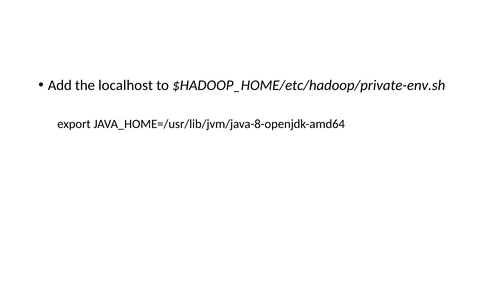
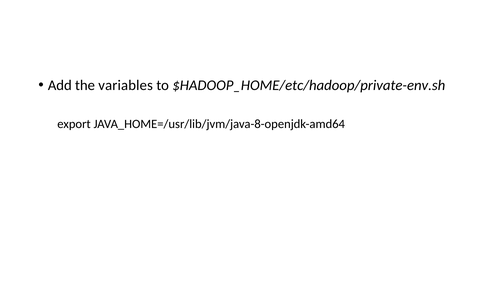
localhost: localhost -> variables (126, 85)
